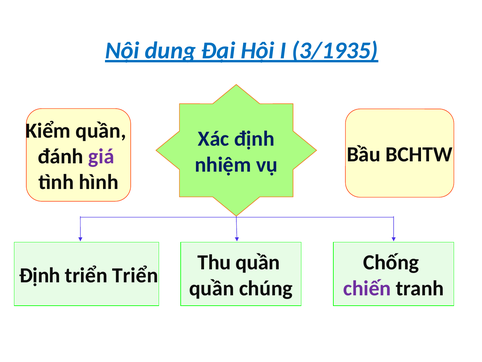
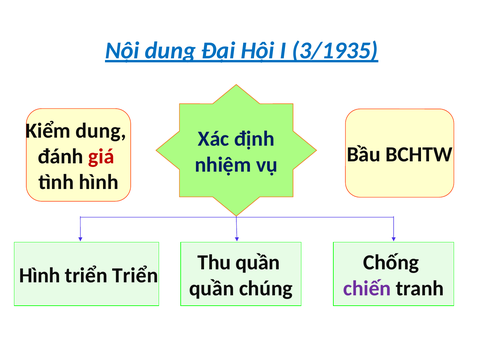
Kiểm quần: quần -> dung (101, 130)
giá colour: purple -> red (101, 156)
Định: Định -> Hình (40, 275)
